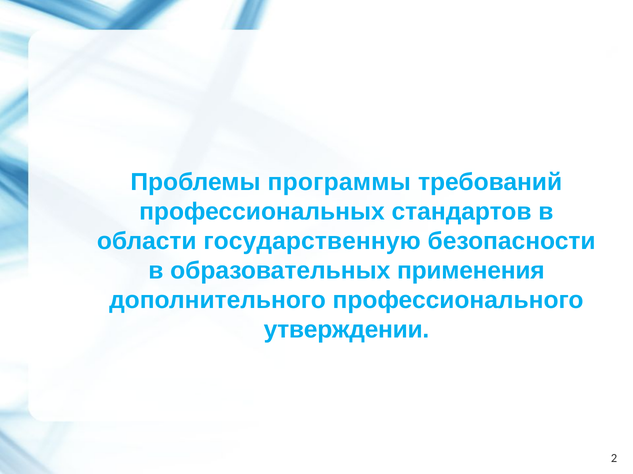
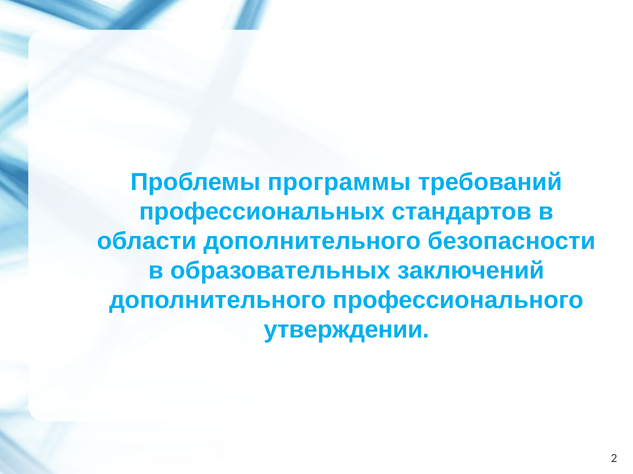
области государственную: государственную -> дополнительного (312, 242)
применения: применения -> заключений (471, 271)
